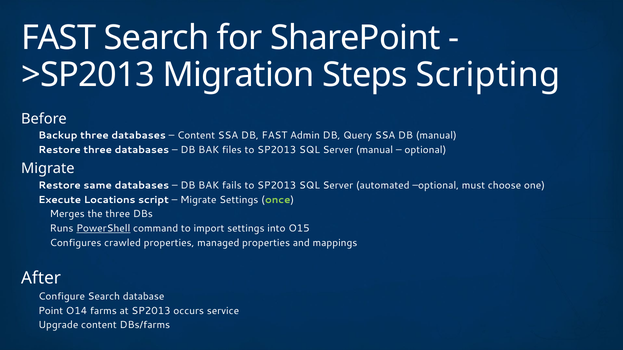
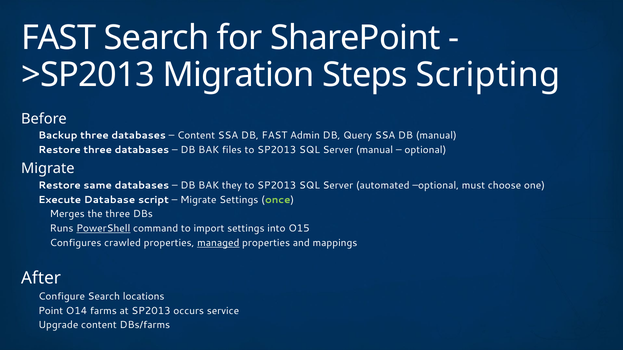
fails: fails -> they (232, 185)
Locations: Locations -> Database (110, 200)
managed underline: none -> present (218, 243)
database: database -> locations (144, 297)
